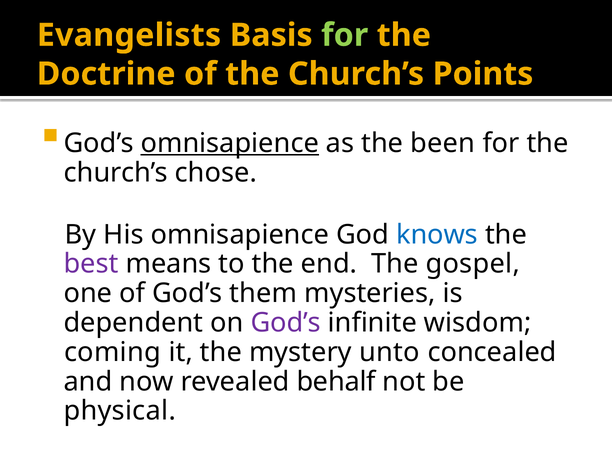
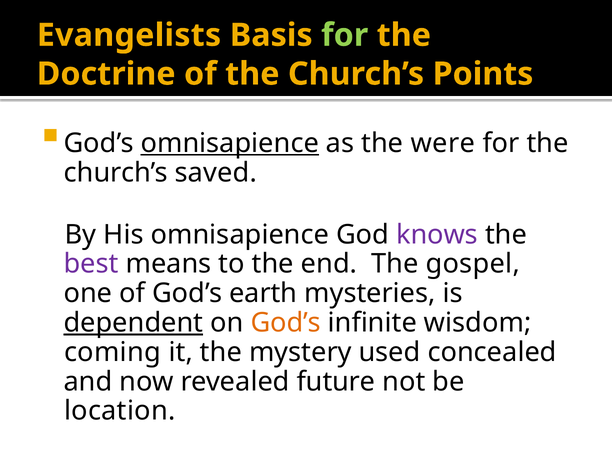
been: been -> were (443, 143)
chose: chose -> saved (216, 173)
knows colour: blue -> purple (437, 235)
them: them -> earth (263, 293)
dependent underline: none -> present (133, 323)
God’s colour: purple -> orange (286, 323)
unto: unto -> used (390, 352)
behalf: behalf -> future (336, 382)
physical: physical -> location (120, 411)
